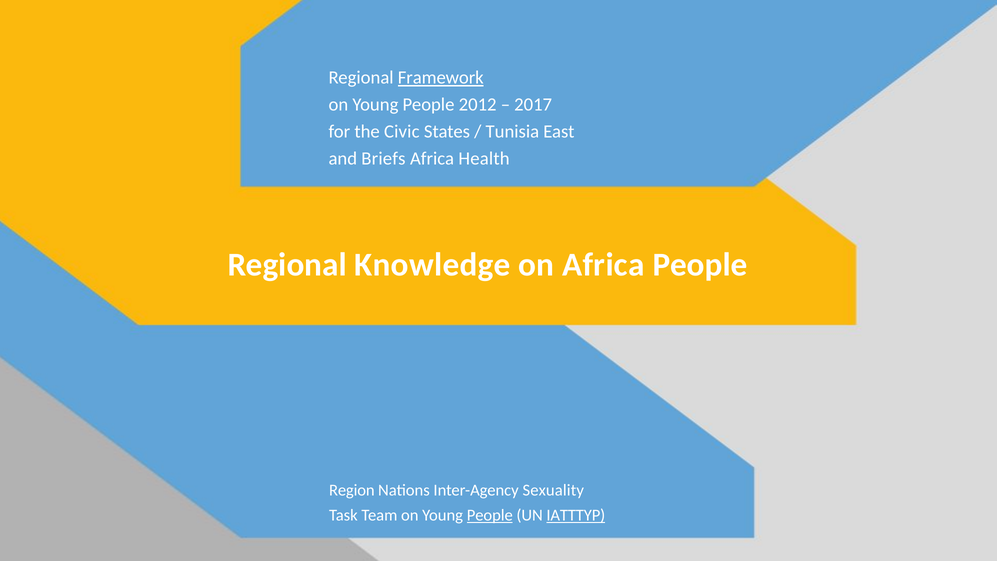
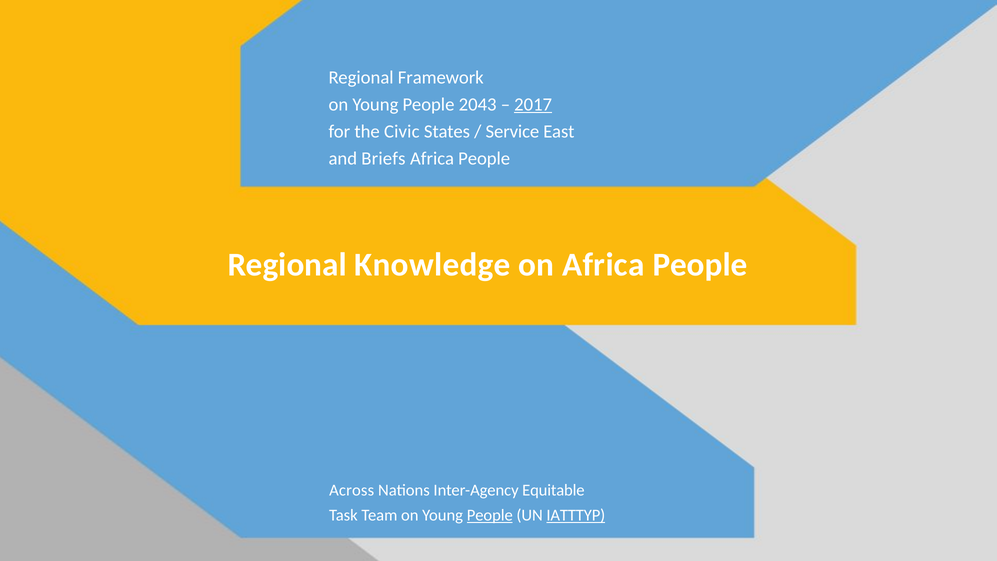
Framework underline: present -> none (441, 78)
2012: 2012 -> 2043 (478, 105)
2017 underline: none -> present (533, 105)
Tunisia: Tunisia -> Service (512, 131)
Health: Health -> People (484, 158)
Region: Region -> Across (352, 490)
Sexuality: Sexuality -> Equitable (553, 490)
